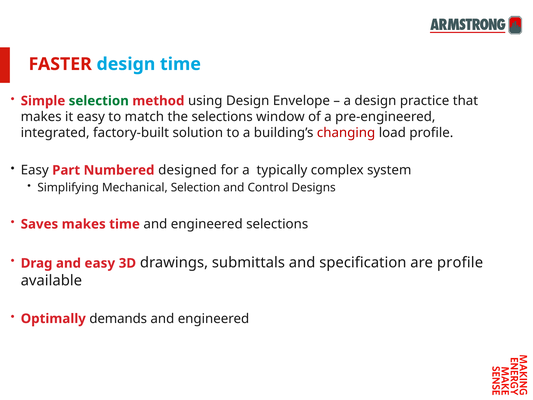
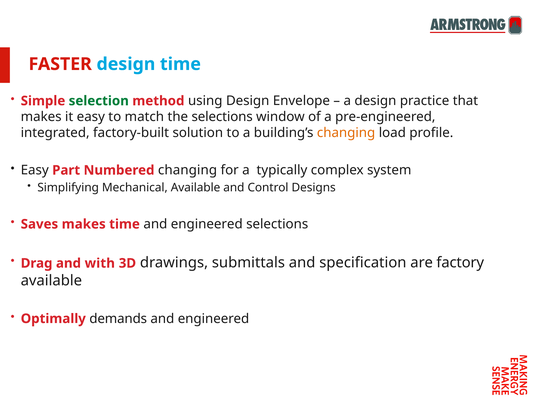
changing colour: red -> orange (346, 133)
Numbered designed: designed -> changing (188, 170)
Mechanical Selection: Selection -> Available (196, 187)
and easy: easy -> with (100, 263)
are profile: profile -> factory (460, 263)
